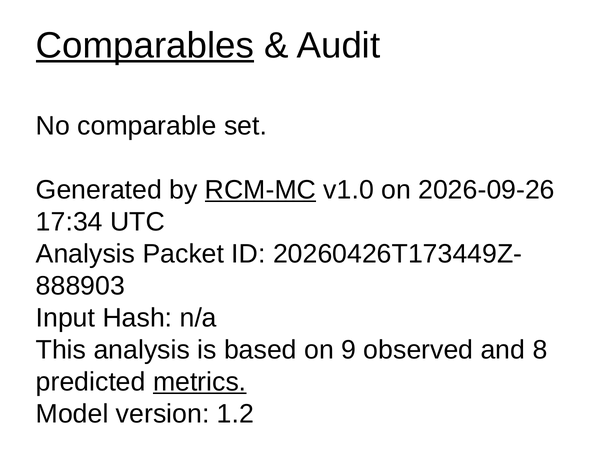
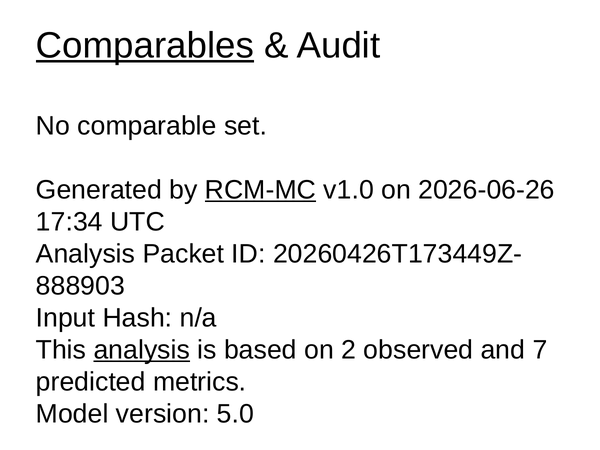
2026-09-26: 2026-09-26 -> 2026-06-26 (487, 190)
analysis underline: none -> present (142, 350)
9: 9 -> 2 (349, 350)
8: 8 -> 7 (540, 350)
metrics underline: present -> none (200, 382)
1.2: 1.2 -> 5.0 (235, 414)
